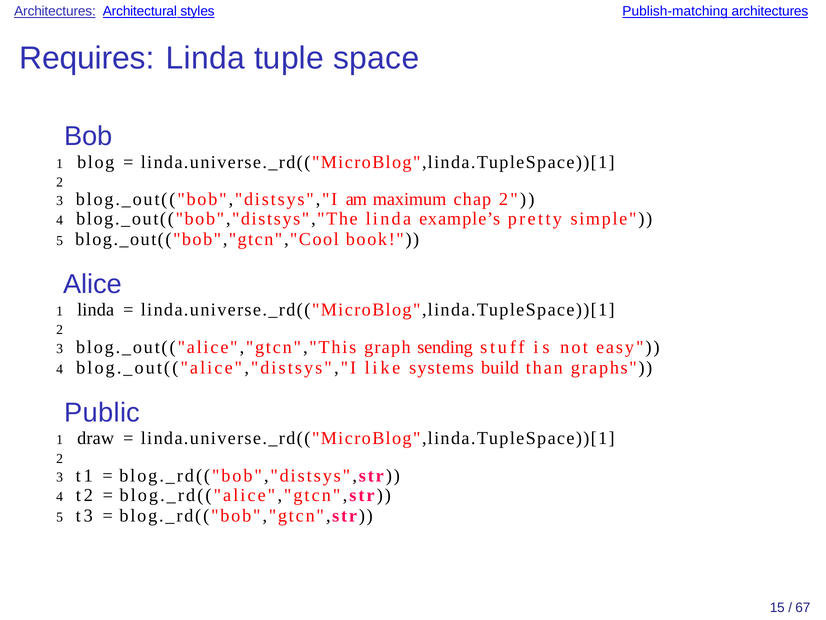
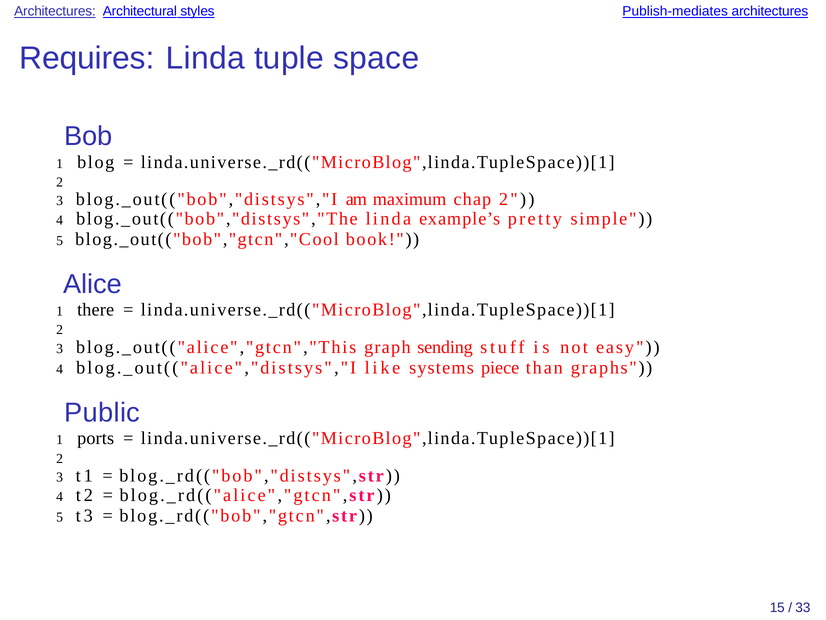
Publish-matching: Publish-matching -> Publish-mediates (675, 11)
1 linda: linda -> there (96, 310)
build: build -> piece (500, 368)
draw: draw -> ports (96, 438)
67: 67 -> 33 (803, 608)
